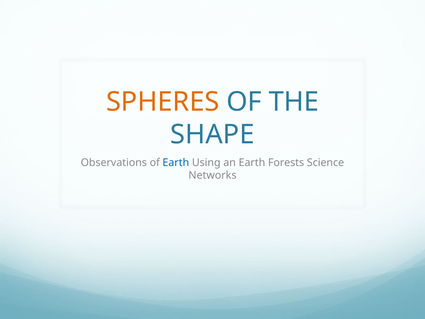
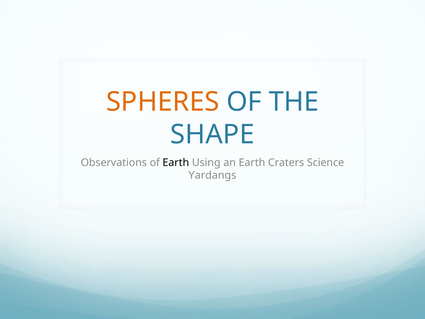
Earth colour: blue -> black (176, 163)
Forests: Forests -> Craters (286, 163)
Networks: Networks -> Yardangs (212, 175)
